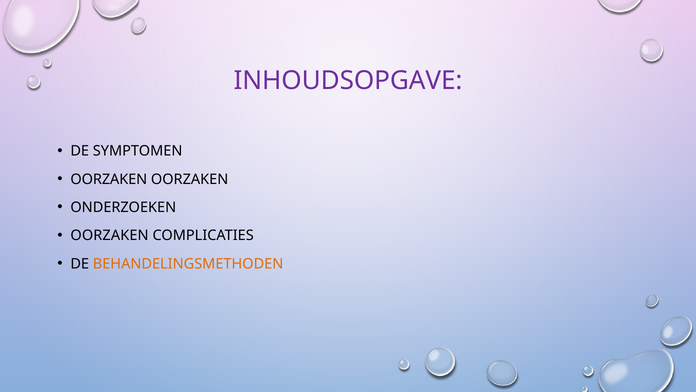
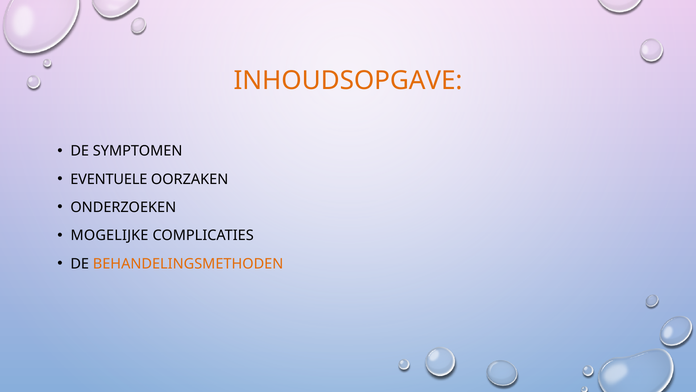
INHOUDSOPGAVE colour: purple -> orange (348, 81)
OORZAKEN: OORZAKEN -> EVENTUELE (109, 179)
OORZAKEN: OORZAKEN -> MOGELIJKE (110, 235)
